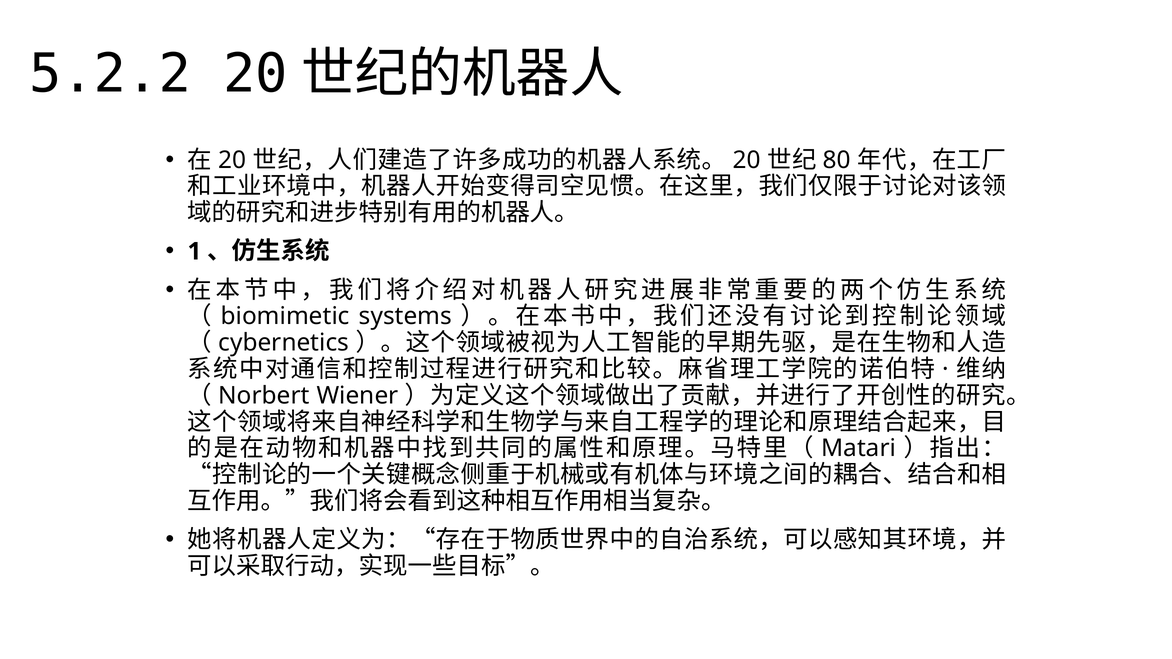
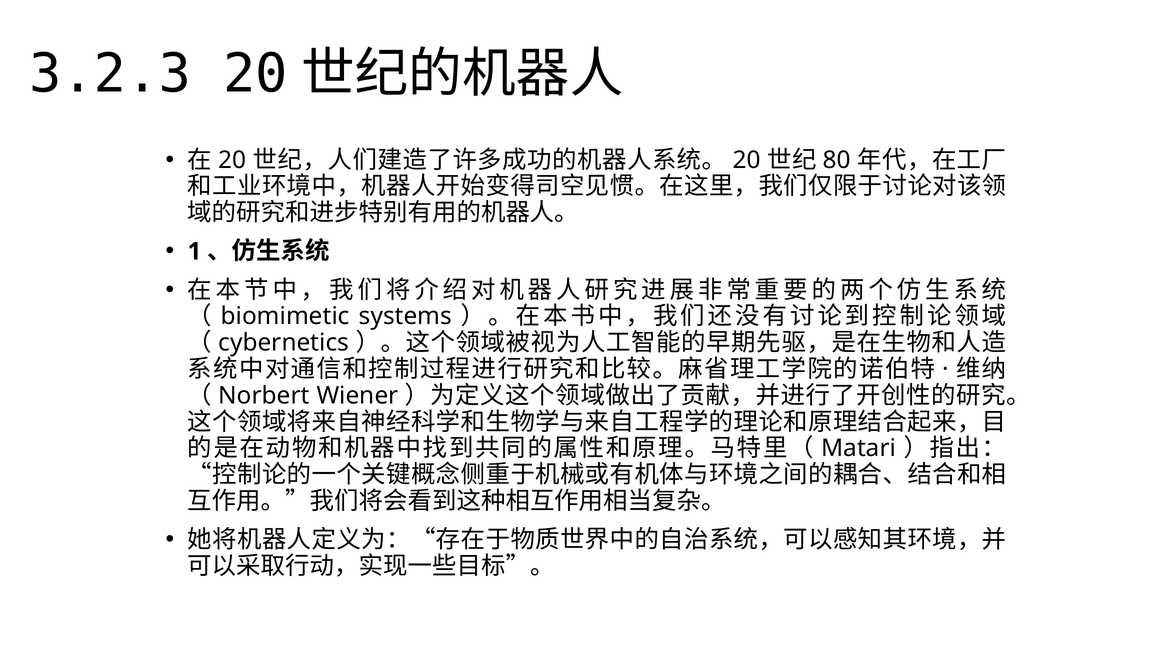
5.2.2: 5.2.2 -> 3.2.3 (110, 74)
